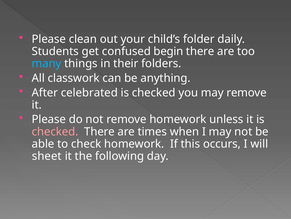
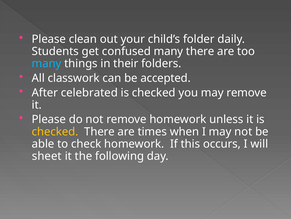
confused begin: begin -> many (168, 51)
anything: anything -> accepted (166, 78)
checked colour: pink -> yellow (55, 131)
